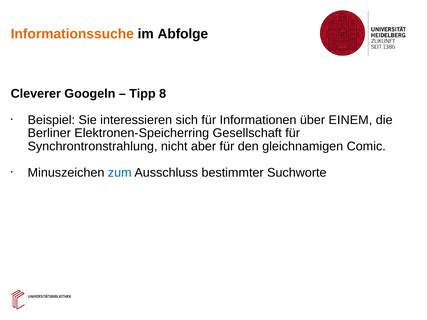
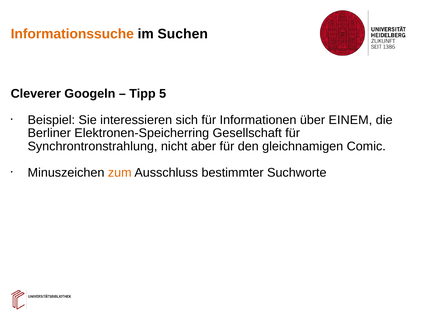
Abfolge: Abfolge -> Suchen (183, 34)
8: 8 -> 5 (163, 94)
zum colour: blue -> orange (120, 173)
